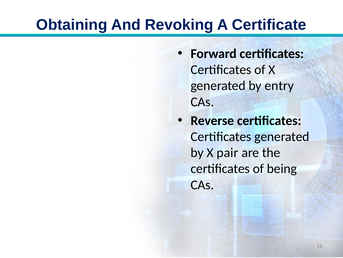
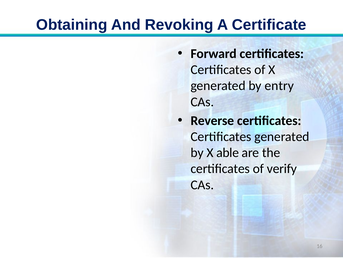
pair: pair -> able (228, 152)
being: being -> verify (282, 168)
